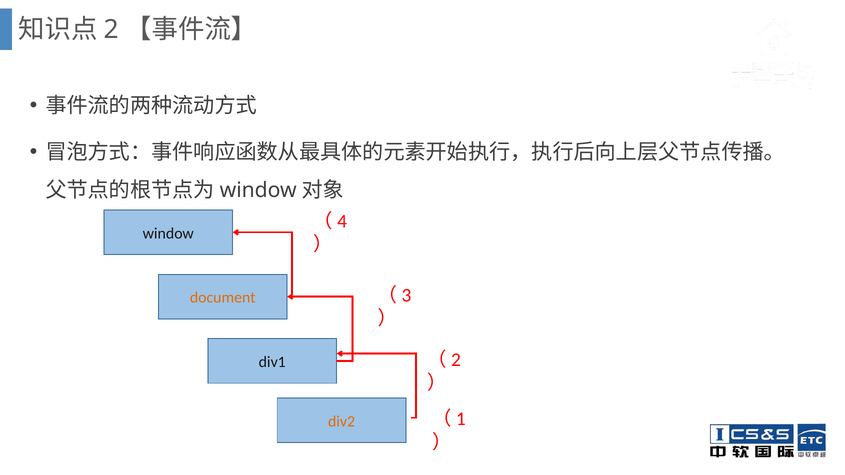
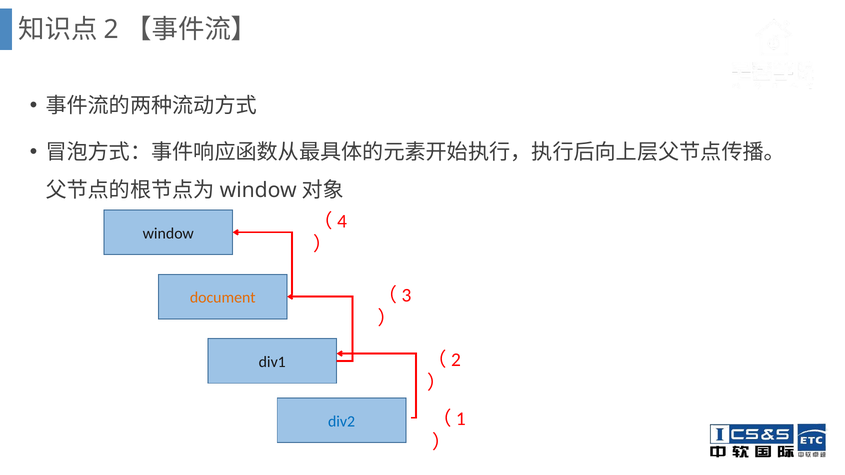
div2 colour: orange -> blue (342, 422)
